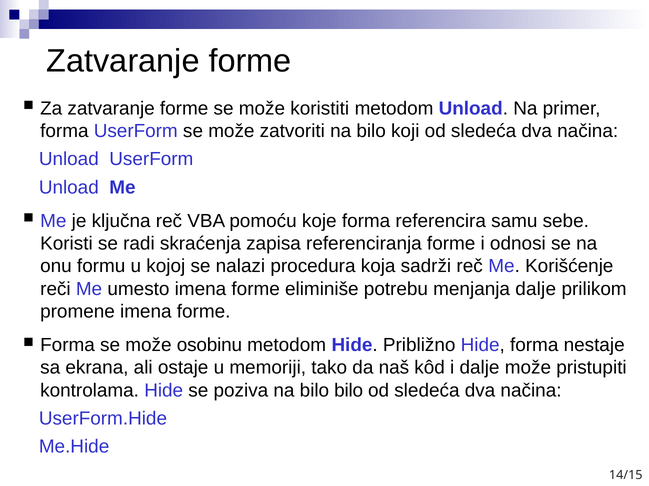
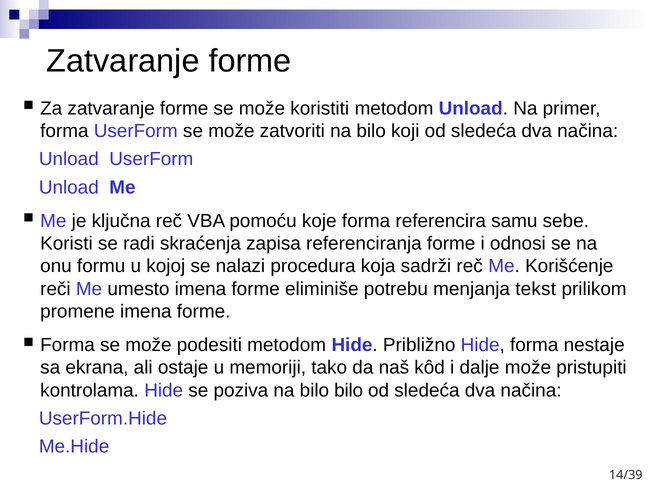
menjanja dalje: dalje -> tekst (536, 289)
osobinu: osobinu -> podesiti (209, 346)
14/15: 14/15 -> 14/39 (626, 476)
